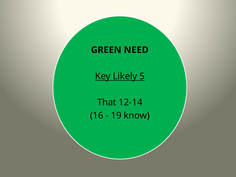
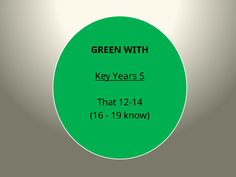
NEED: NEED -> WITH (136, 50)
Likely: Likely -> Years (125, 76)
